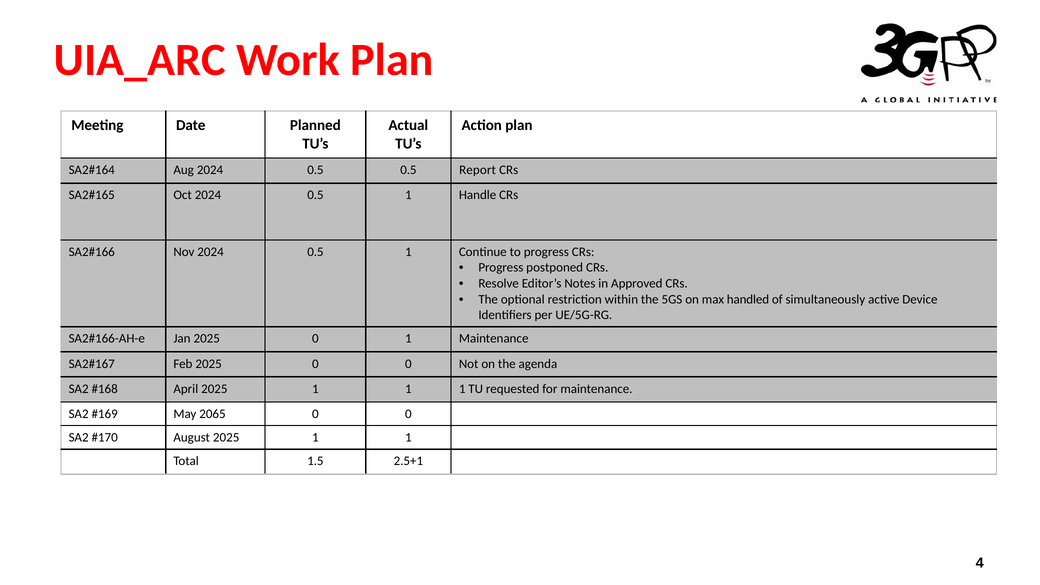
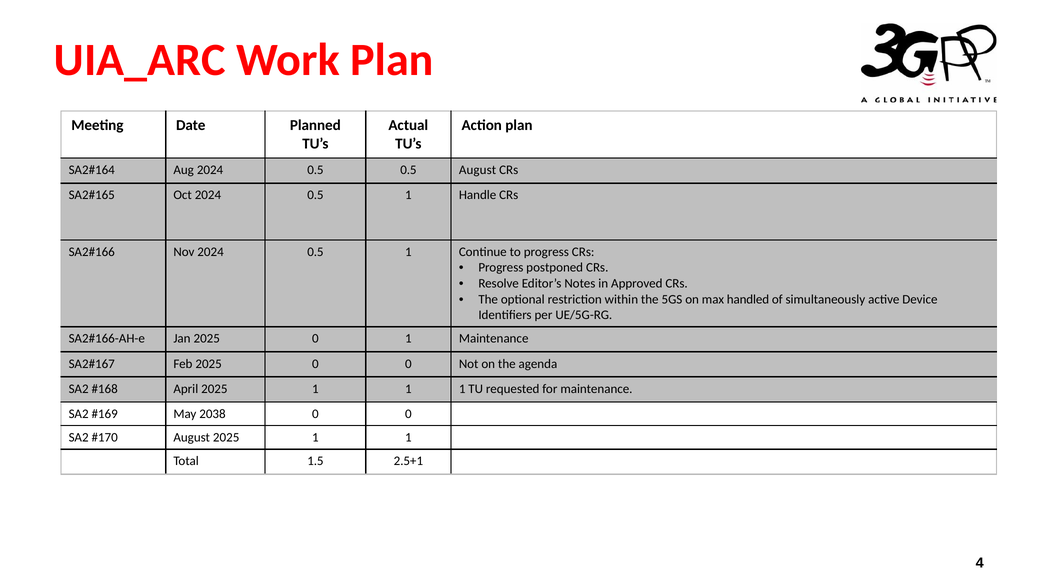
0.5 Report: Report -> August (478, 170)
2065: 2065 -> 2038 (212, 414)
